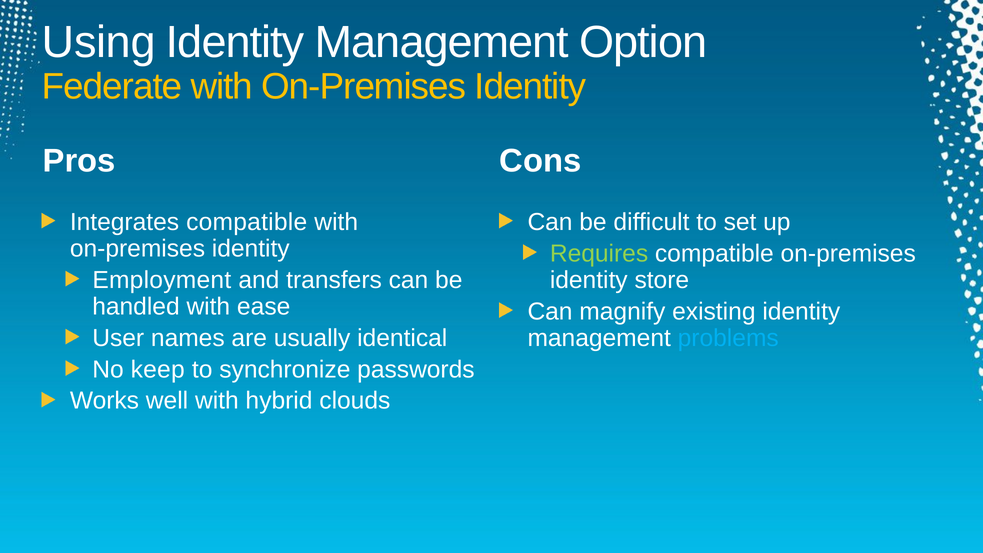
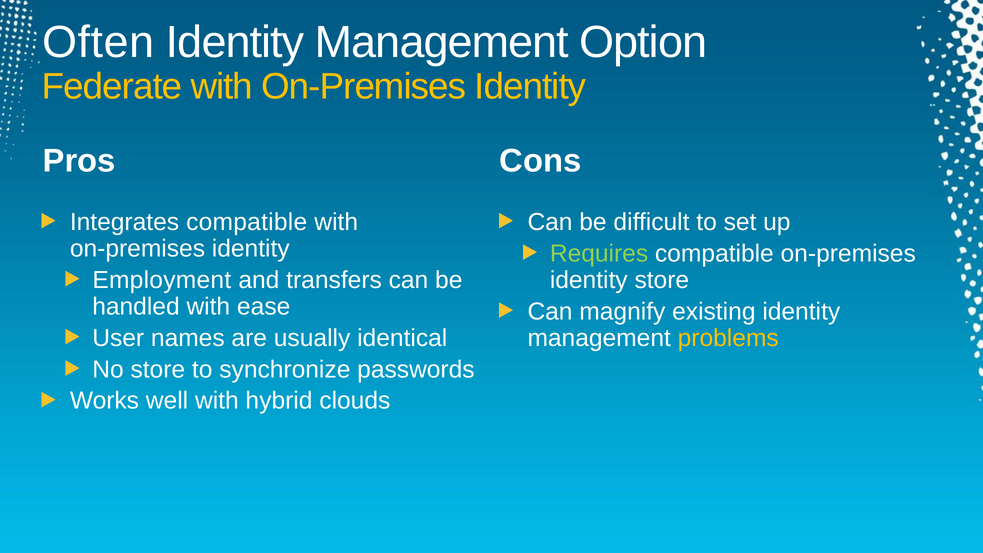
Using: Using -> Often (98, 43)
problems colour: light blue -> yellow (728, 338)
No keep: keep -> store (158, 369)
